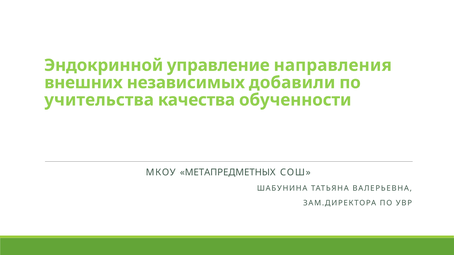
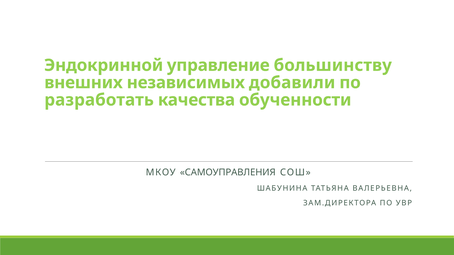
направления: направления -> большинству (333, 65)
учительства: учительства -> разработать (99, 100)
МЕТАПРЕДМЕТНЫХ: МЕТАПРЕДМЕТНЫХ -> САМОУПРАВЛЕНИЯ (228, 173)
